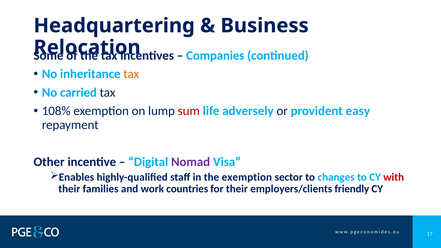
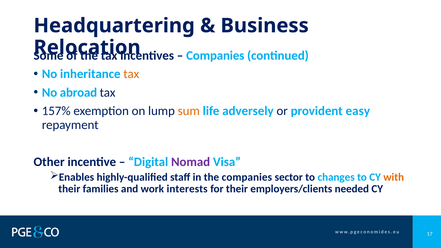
carried: carried -> abroad (78, 93)
108%: 108% -> 157% (56, 111)
sum colour: red -> orange (189, 111)
the exemption: exemption -> companies (247, 177)
with colour: red -> orange (394, 177)
countries: countries -> interests (187, 189)
friendly: friendly -> needed (352, 189)
